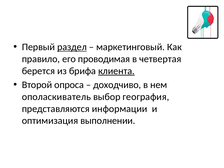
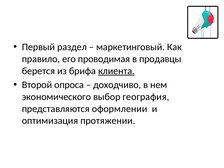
раздел underline: present -> none (72, 47)
четвертая: четвертая -> продавцы (160, 59)
ополаскиватель: ополаскиватель -> экономического (56, 97)
информации: информации -> оформлении (120, 109)
выполнении: выполнении -> протяжении (108, 121)
